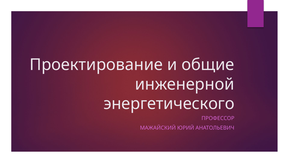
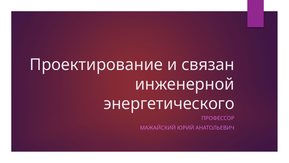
общие: общие -> связан (208, 65)
